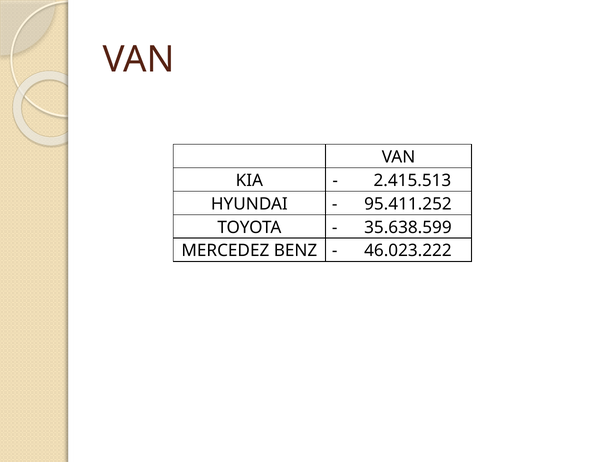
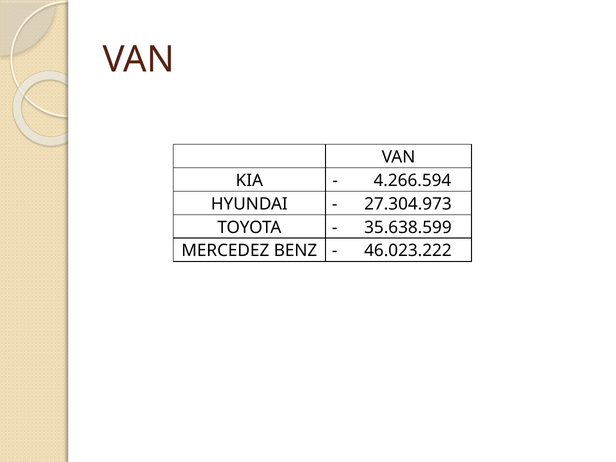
2.415.513: 2.415.513 -> 4.266.594 (412, 181)
95.411.252: 95.411.252 -> 27.304.973 (408, 204)
